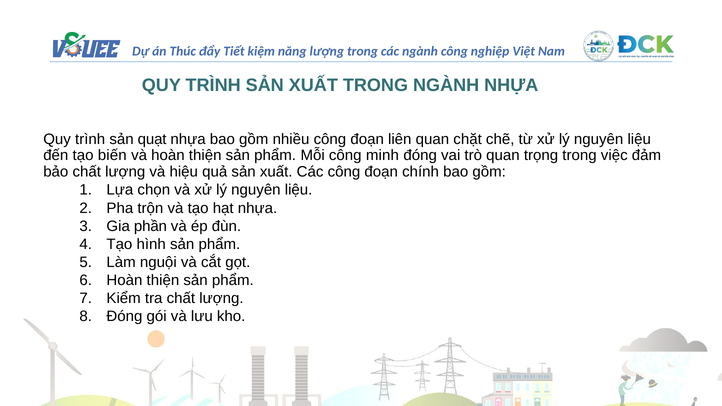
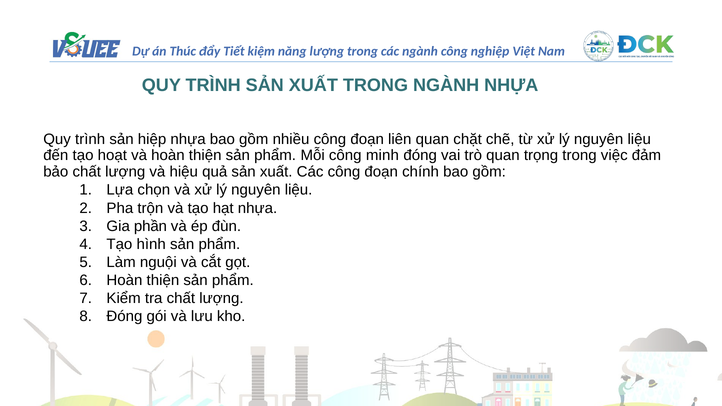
quạt: quạt -> hiệp (152, 139)
biến: biến -> hoạt (112, 156)
